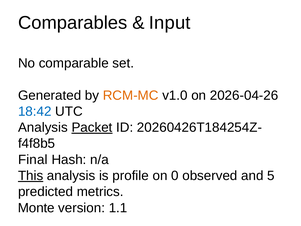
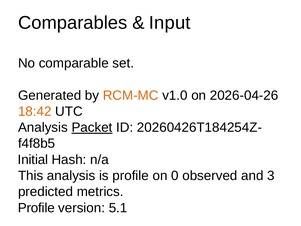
18:42 colour: blue -> orange (35, 111)
Final: Final -> Initial (33, 159)
This underline: present -> none (31, 176)
5: 5 -> 3 (271, 176)
Monte: Monte -> Profile (36, 208)
1.1: 1.1 -> 5.1 (118, 208)
